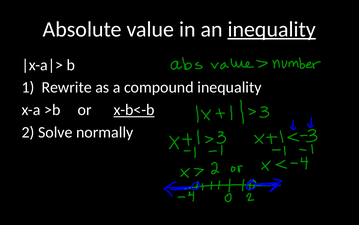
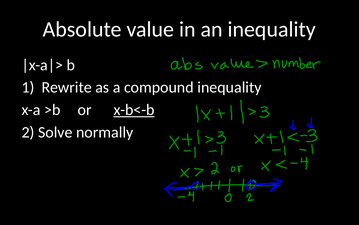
inequality underline: present -> none (272, 29)
